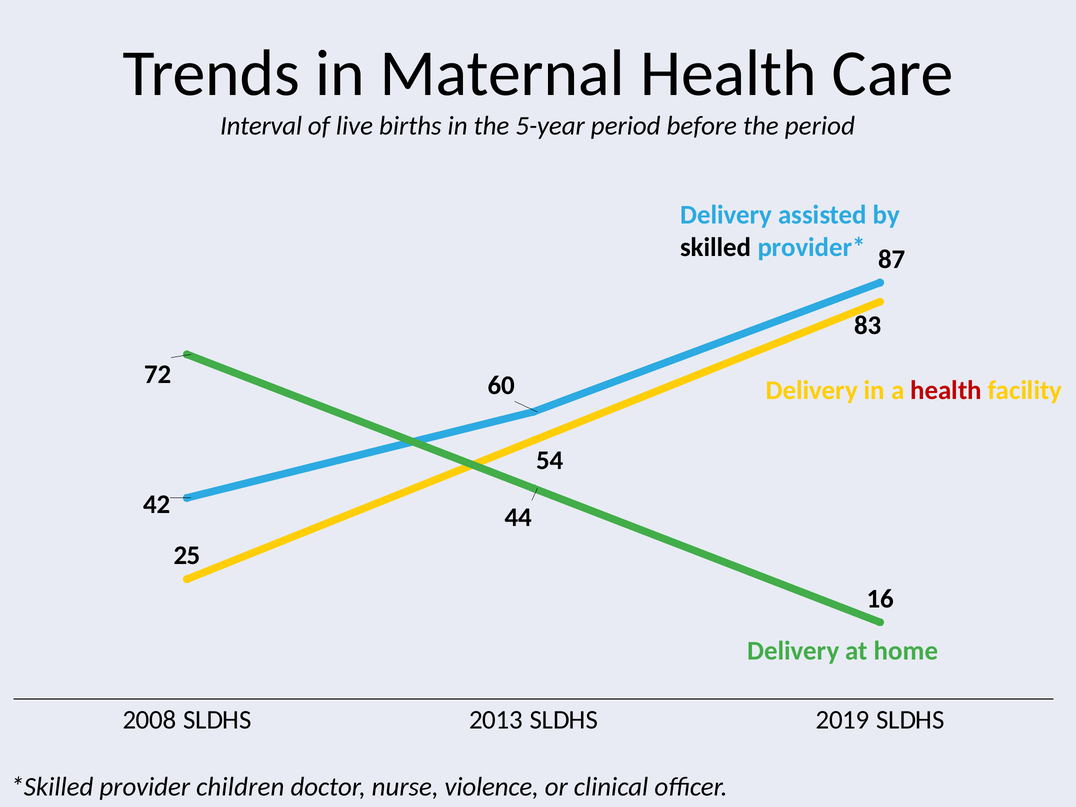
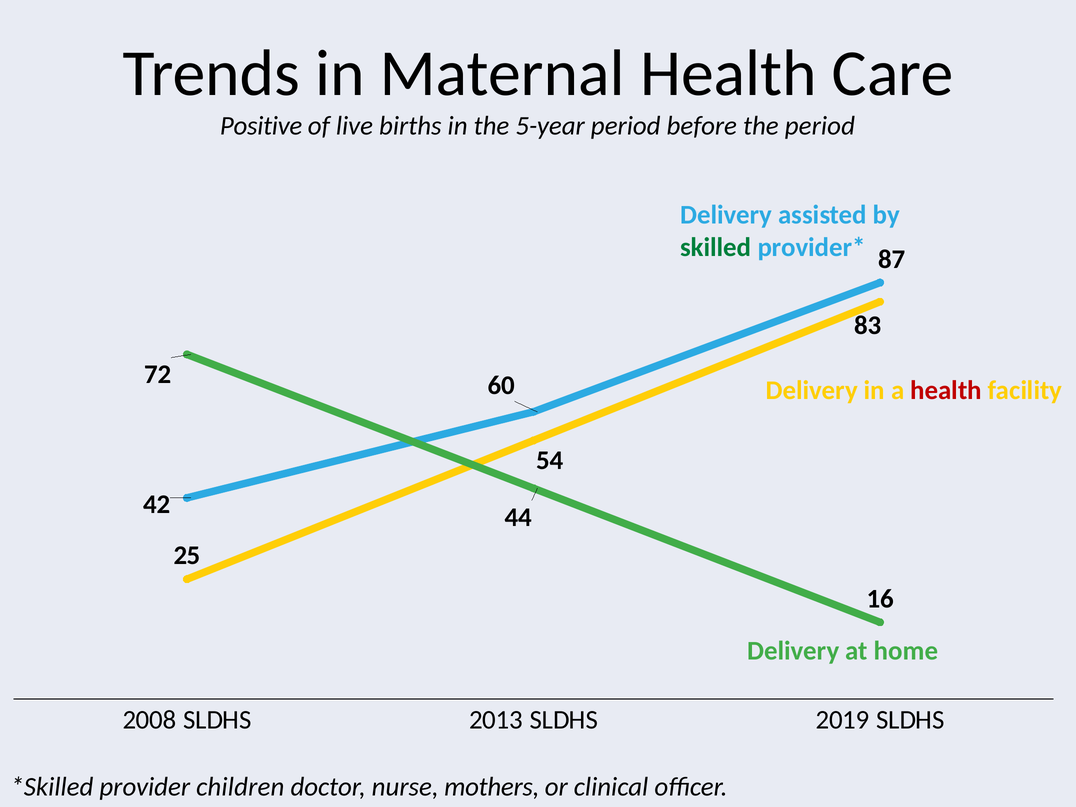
Interval: Interval -> Positive (261, 126)
skilled colour: black -> green (716, 247)
violence: violence -> mothers (492, 787)
